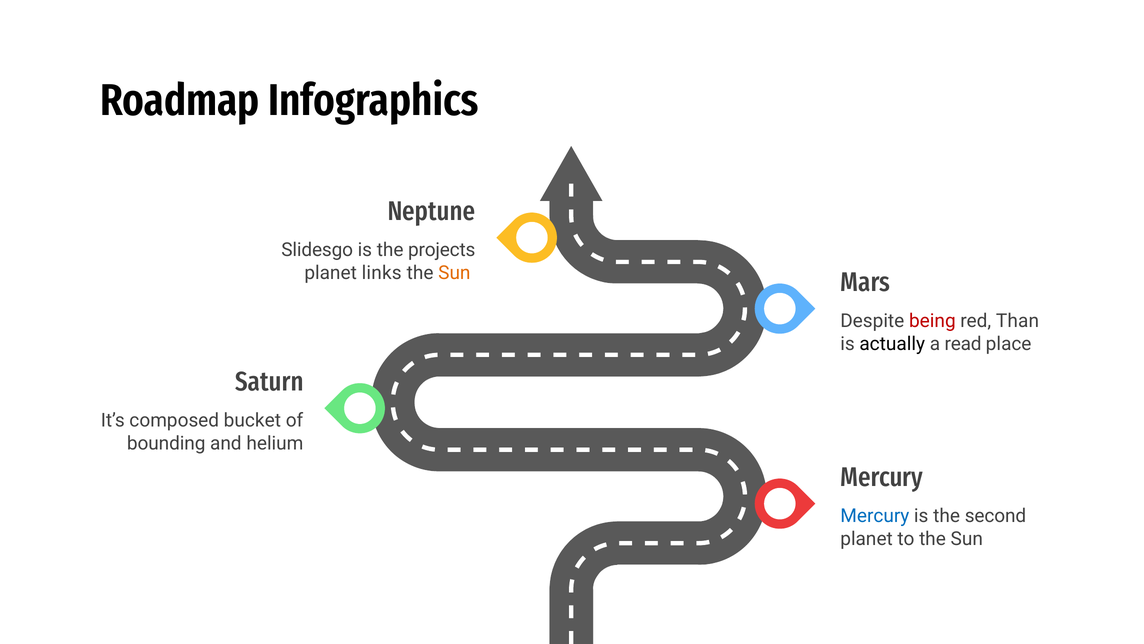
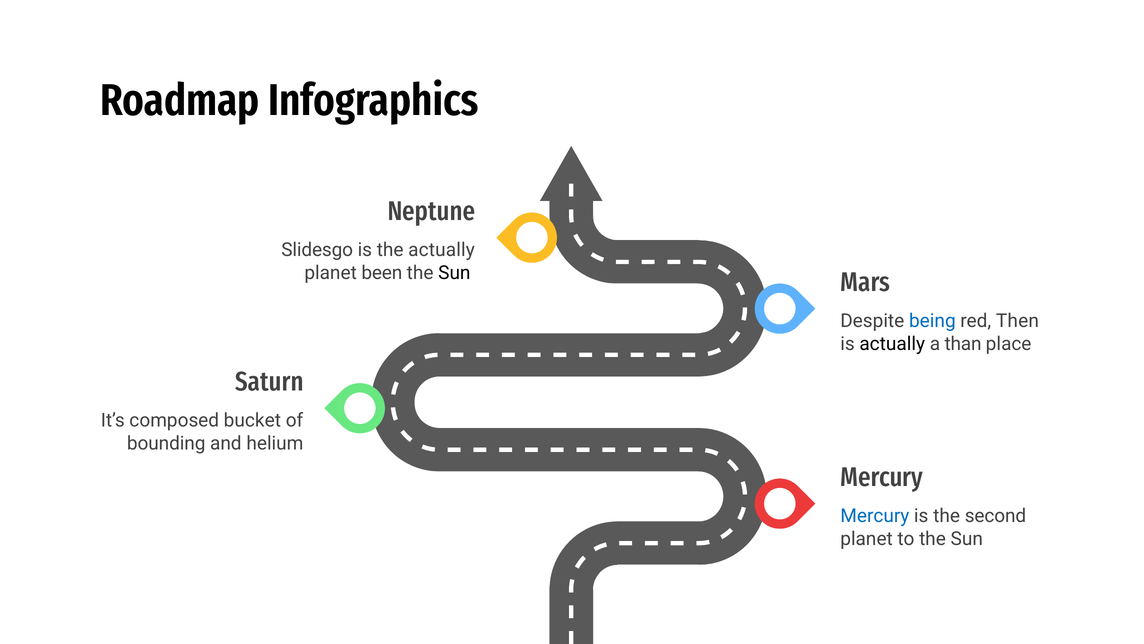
the projects: projects -> actually (442, 250)
links: links -> been (382, 273)
Sun colour: orange -> black (454, 273)
being colour: red -> blue (932, 321)
Than: Than -> Then (1017, 321)
read: read -> than (963, 344)
